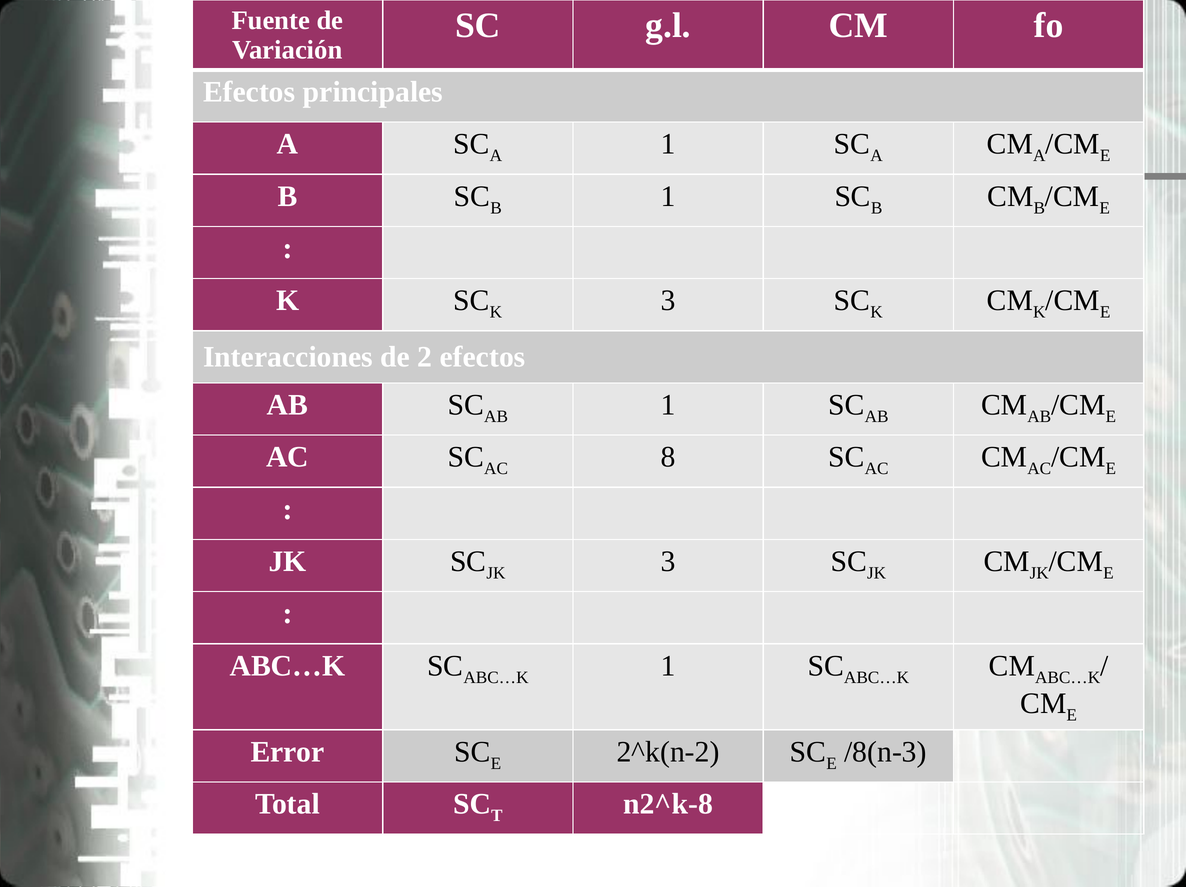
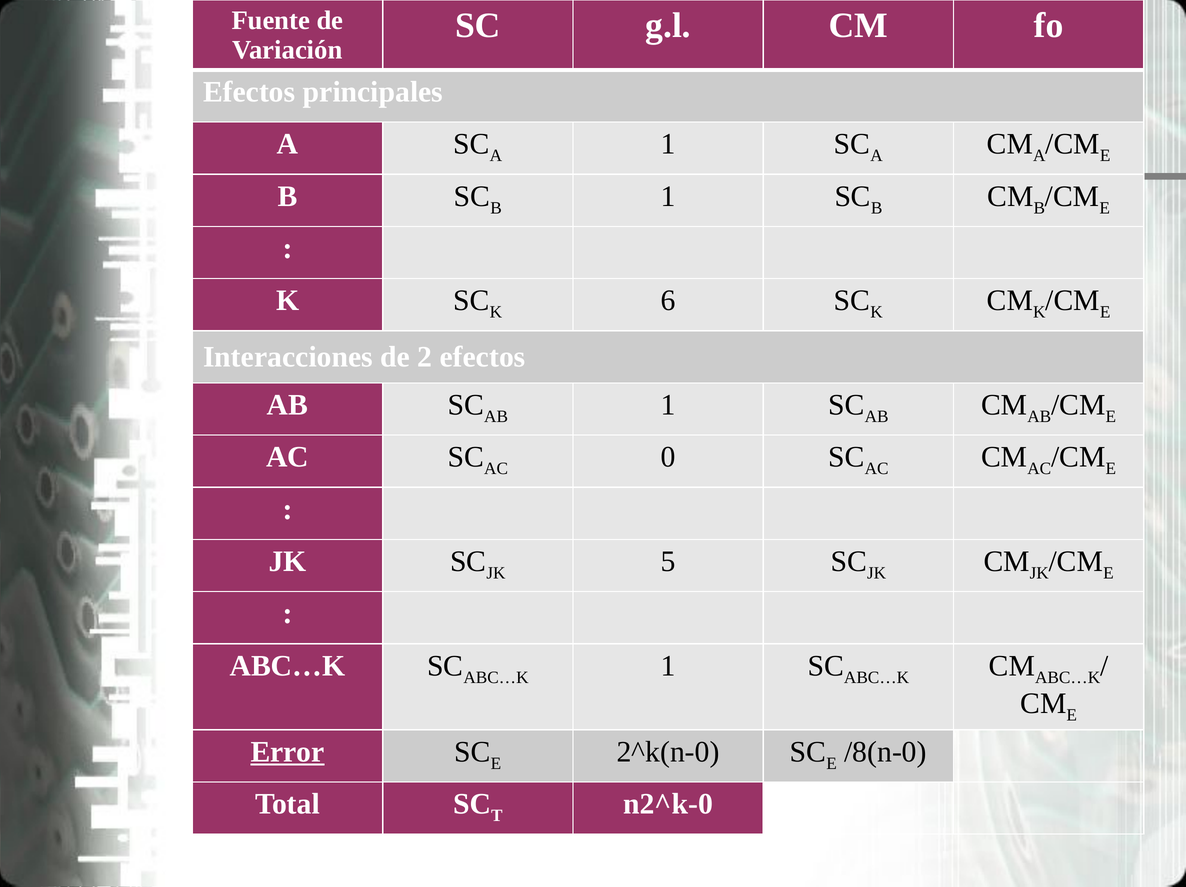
K 3: 3 -> 6 (668, 301)
8: 8 -> 0 (668, 457)
JK 3: 3 -> 5 (668, 561)
Error underline: none -> present (288, 752)
2^k(n-2: 2^k(n-2 -> 2^k(n-0 (668, 752)
/8(n-3: /8(n-3 -> /8(n-0 (885, 752)
n2^k-8: n2^k-8 -> n2^k-0 (668, 804)
